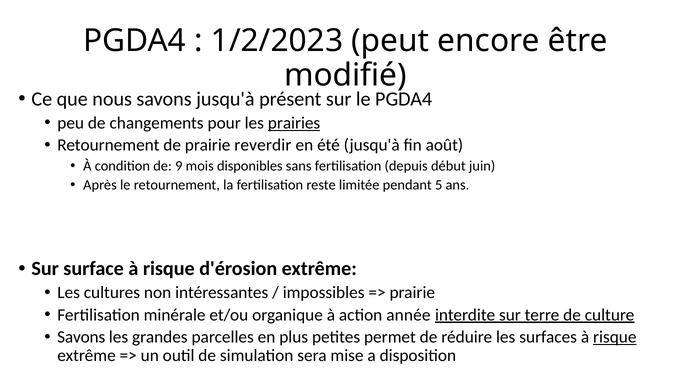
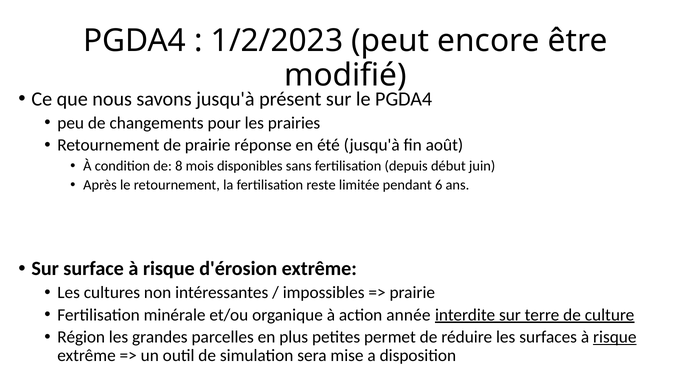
prairies underline: present -> none (294, 123)
reverdir: reverdir -> réponse (263, 145)
9: 9 -> 8 (179, 166)
5: 5 -> 6 (439, 185)
Savons: Savons -> Région (81, 337)
